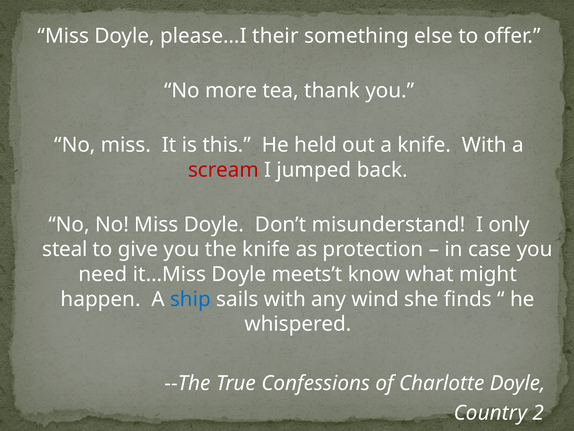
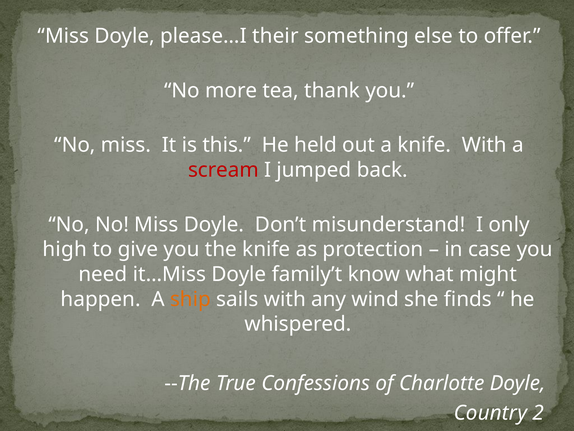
steal: steal -> high (65, 249)
meets’t: meets’t -> family’t (307, 274)
ship colour: blue -> orange (190, 299)
